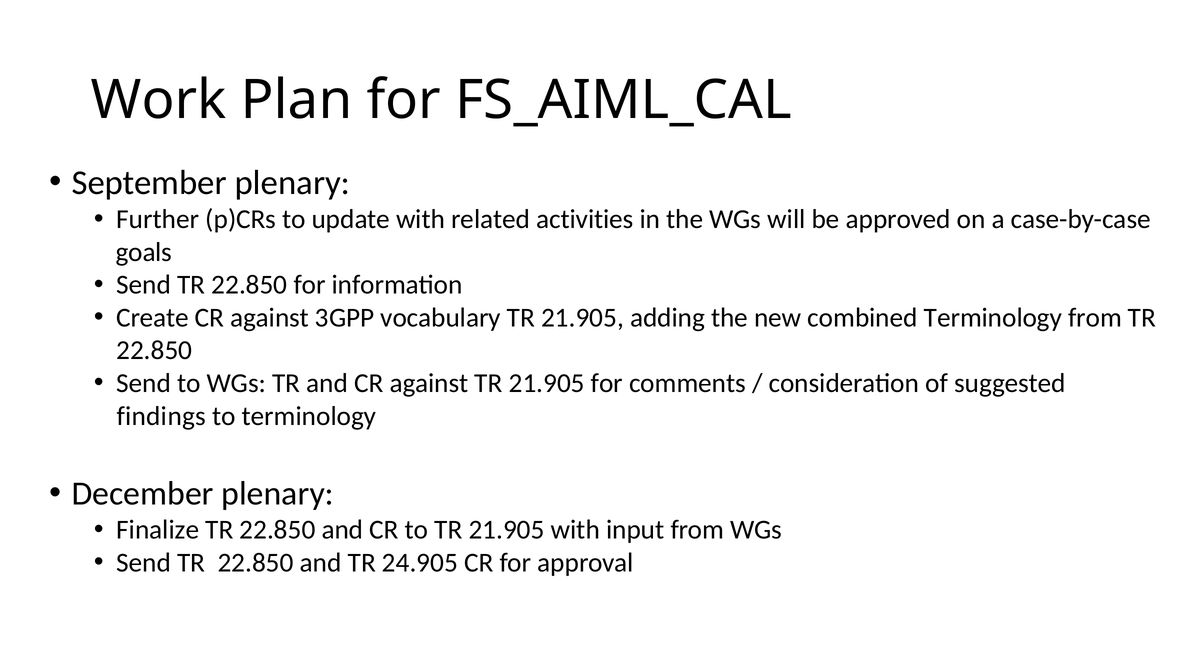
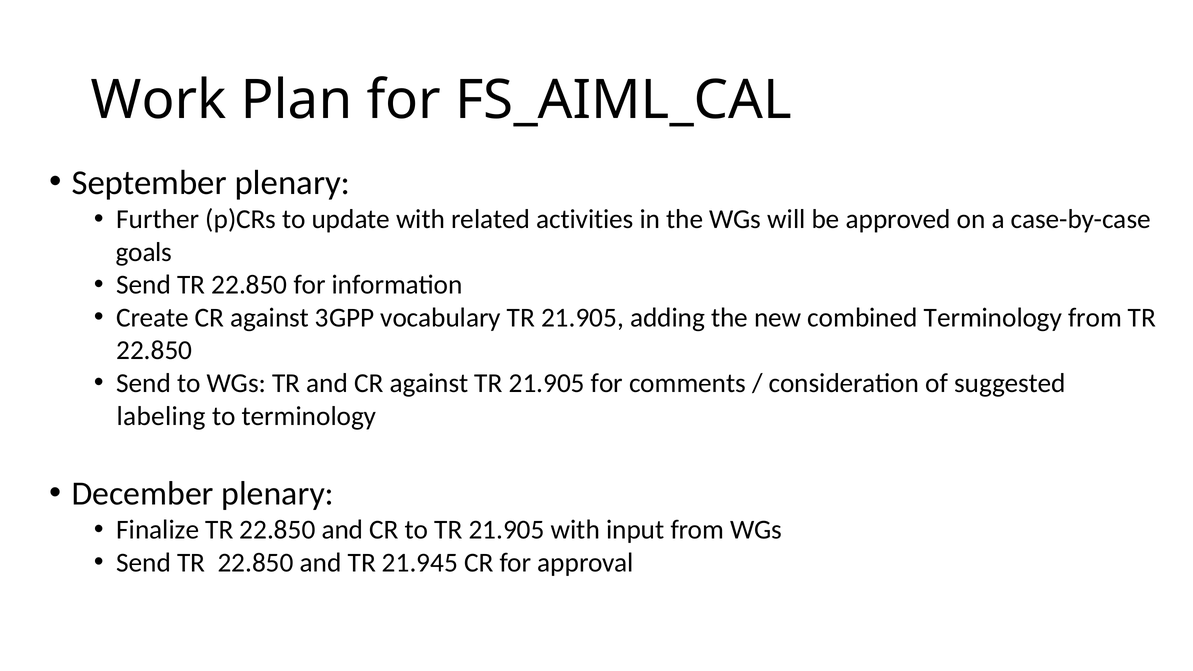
findings: findings -> labeling (161, 416)
24.905: 24.905 -> 21.945 (420, 563)
